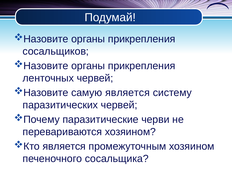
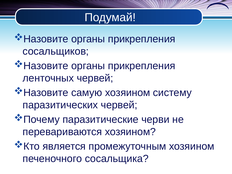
самую является: является -> хозяином (128, 93)
